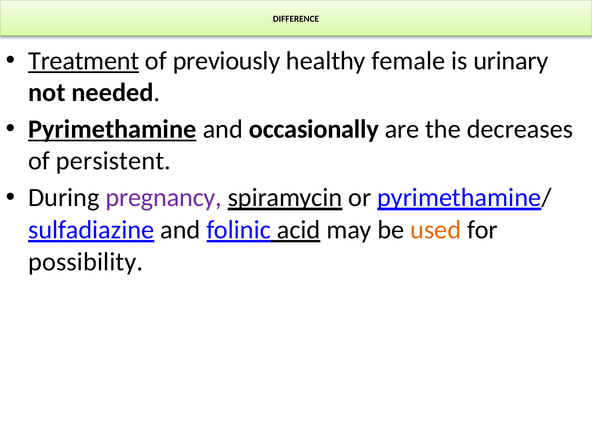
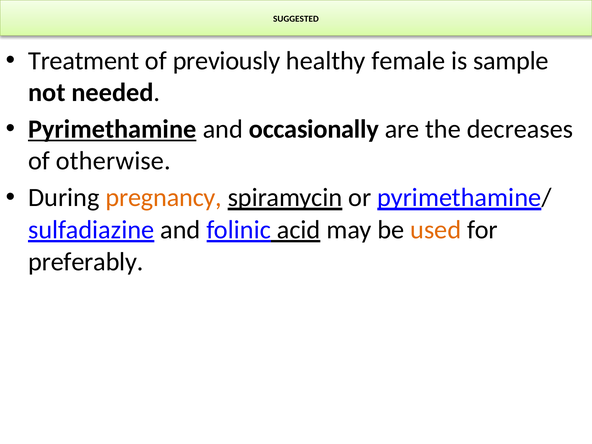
DIFFERENCE: DIFFERENCE -> SUGGESTED (296, 19)
Treatment underline: present -> none (84, 61)
urinary: urinary -> sample (511, 61)
persistent: persistent -> otherwise (113, 161)
pregnancy colour: purple -> orange (164, 198)
possibility: possibility -> preferably (86, 262)
